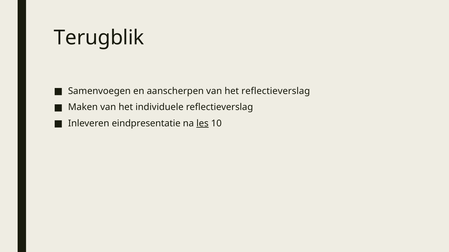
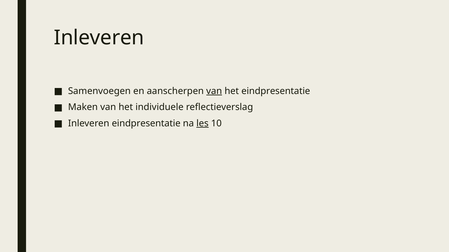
Terugblik: Terugblik -> Inleveren (99, 38)
van underline: none -> present (214, 91)
het reflectieverslag: reflectieverslag -> eindpresentatie (276, 91)
